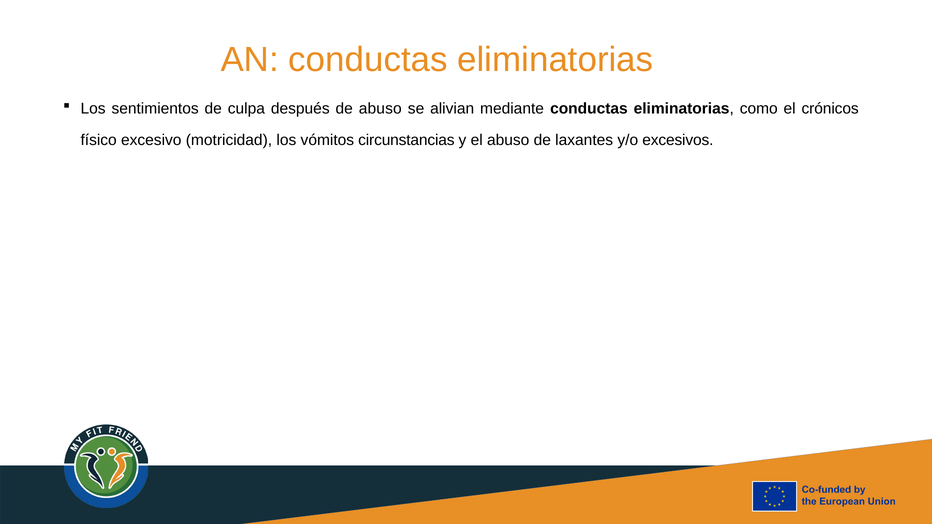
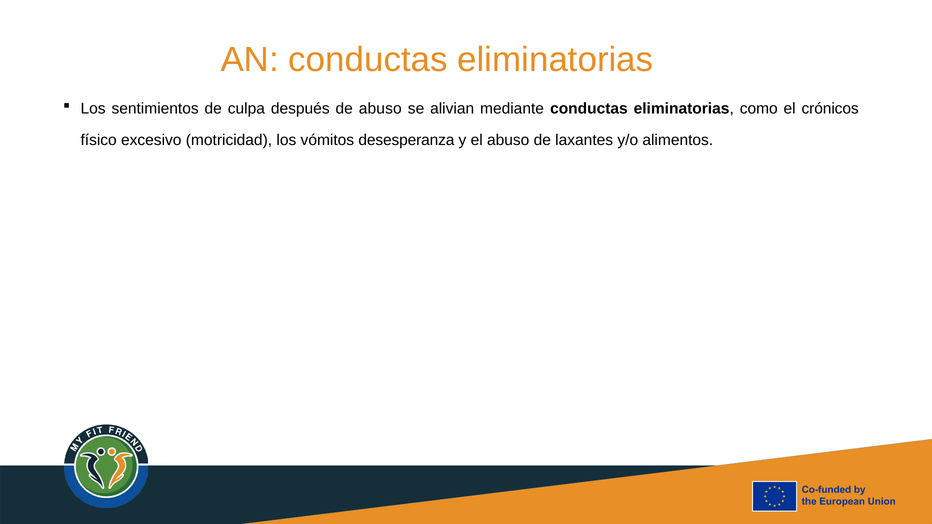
circunstancias: circunstancias -> desesperanza (406, 140)
excesivos: excesivos -> alimentos (678, 140)
